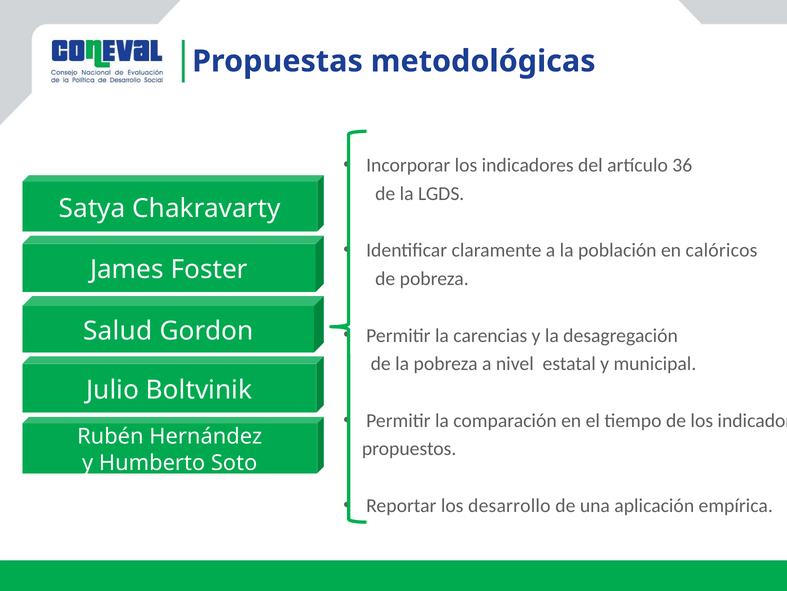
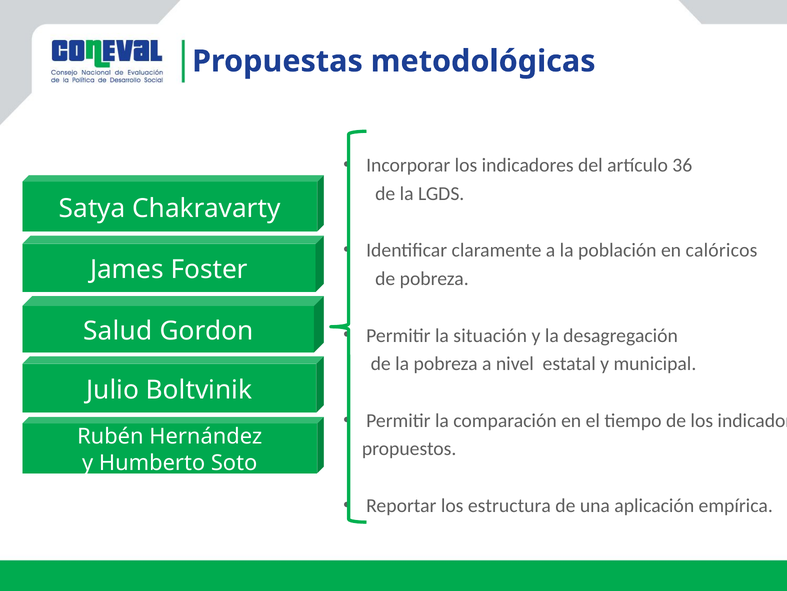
carencias: carencias -> situación (490, 335)
desarrollo: desarrollo -> estructura (509, 505)
